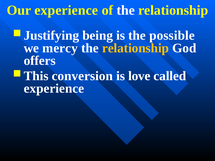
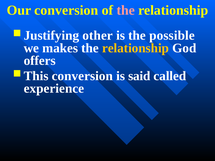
Our experience: experience -> conversion (66, 10)
the colour: white -> pink (126, 10)
being: being -> other (98, 36)
mercy: mercy -> makes (60, 48)
love: love -> said (139, 76)
